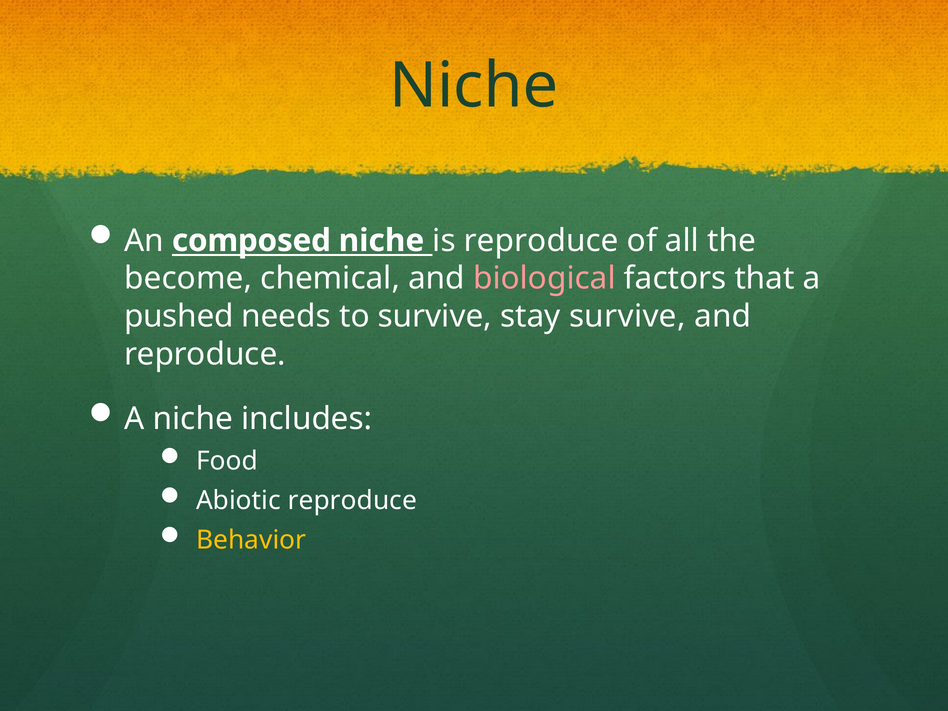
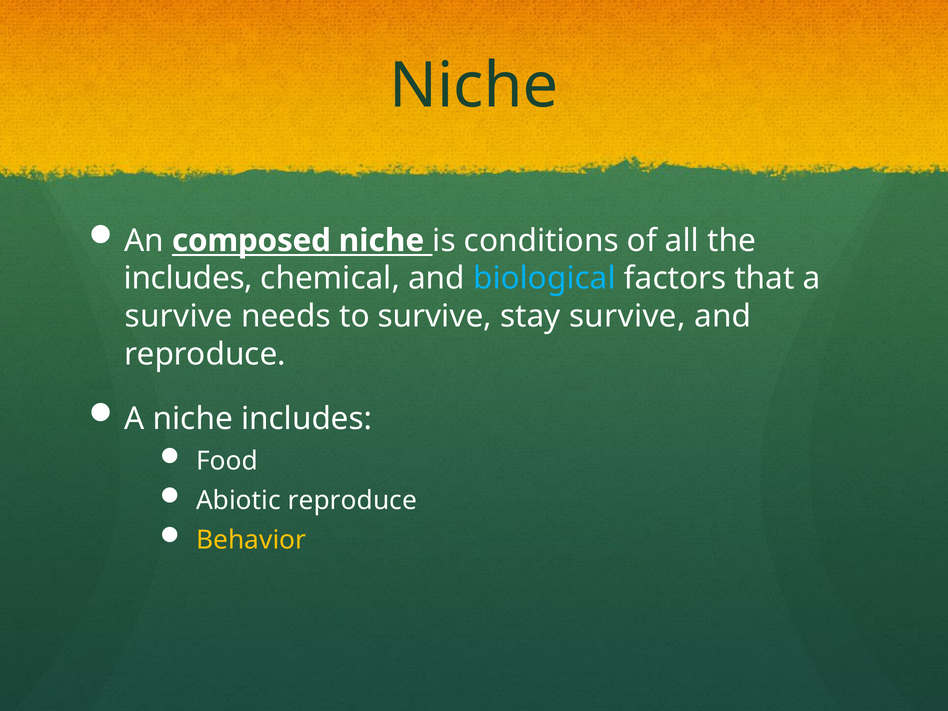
is reproduce: reproduce -> conditions (541, 241)
become: become -> includes (188, 279)
biological colour: pink -> light blue (544, 279)
pushed: pushed -> survive (179, 316)
